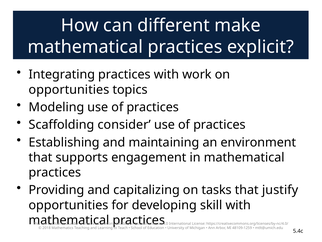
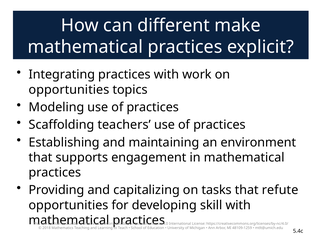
consider: consider -> teachers (124, 125)
justify: justify -> refute (280, 190)
